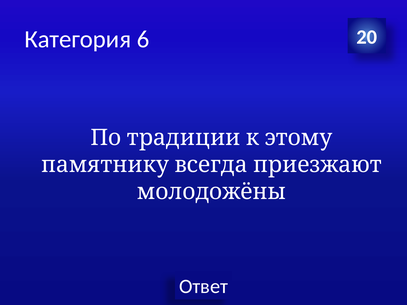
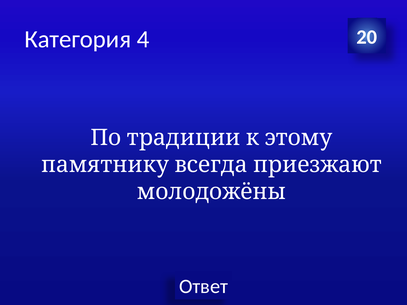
6: 6 -> 4 (143, 39)
